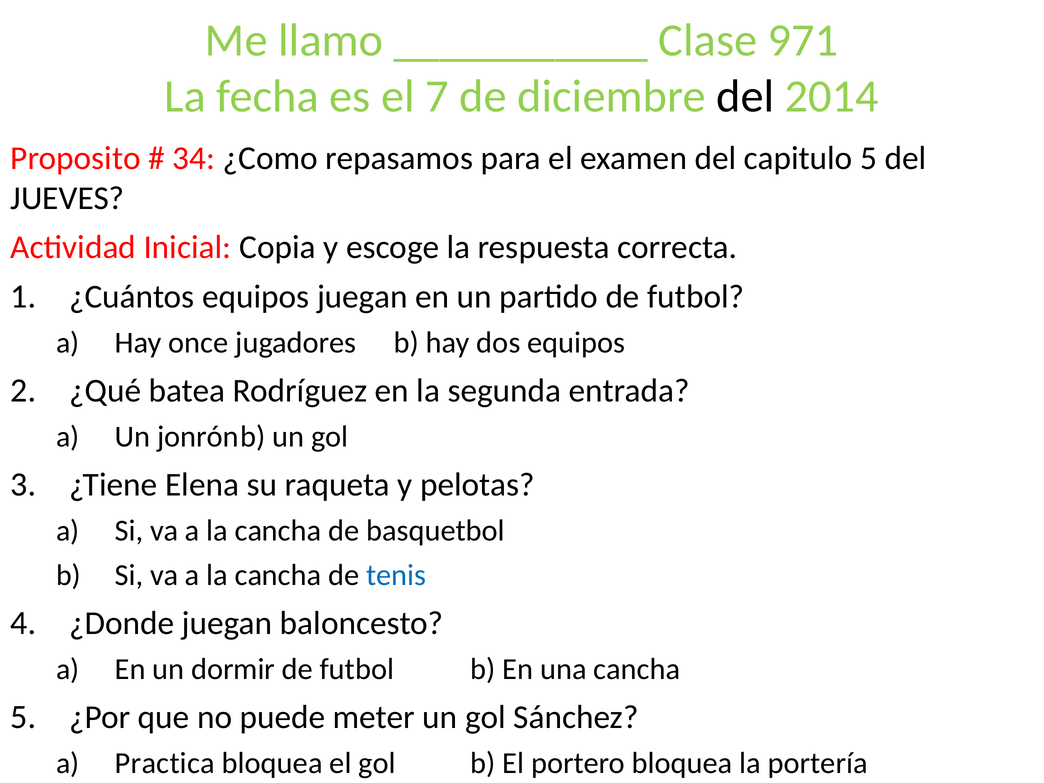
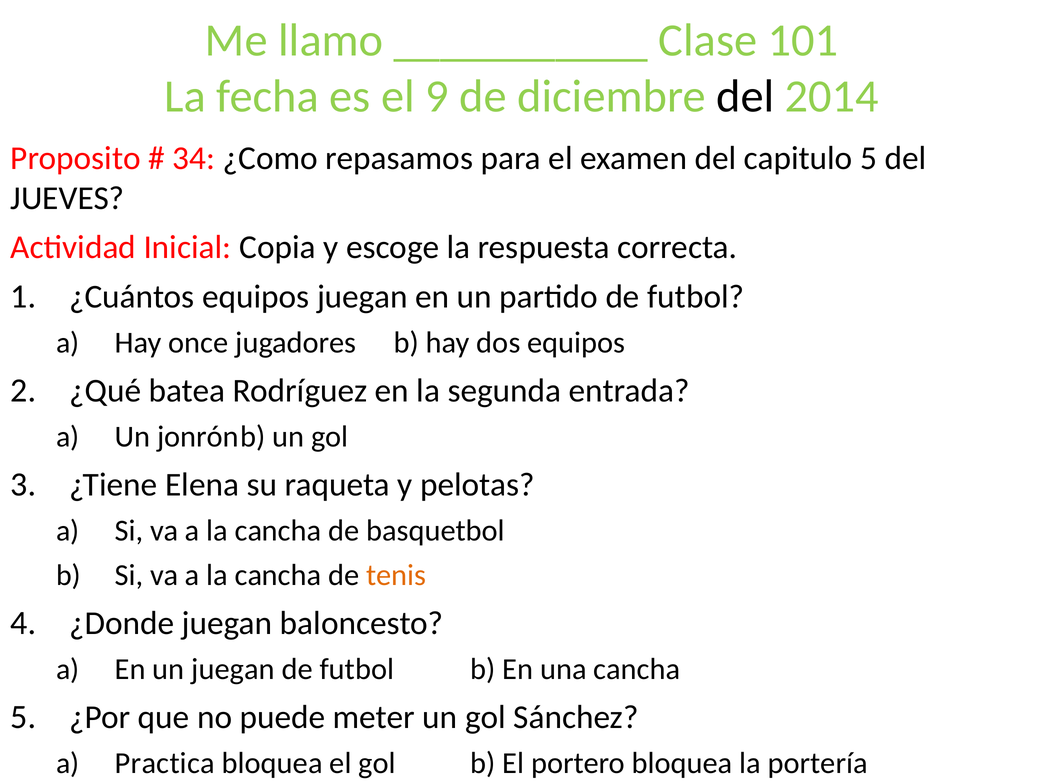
971: 971 -> 101 (803, 41)
7: 7 -> 9 (437, 96)
tenis colour: blue -> orange (396, 575)
un dormir: dormir -> juegan (233, 669)
